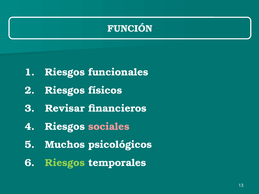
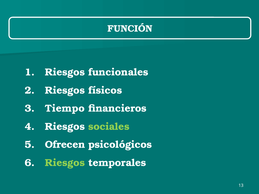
Revisar: Revisar -> Tiempo (65, 109)
sociales colour: pink -> light green (109, 127)
Muchos: Muchos -> Ofrecen (65, 145)
